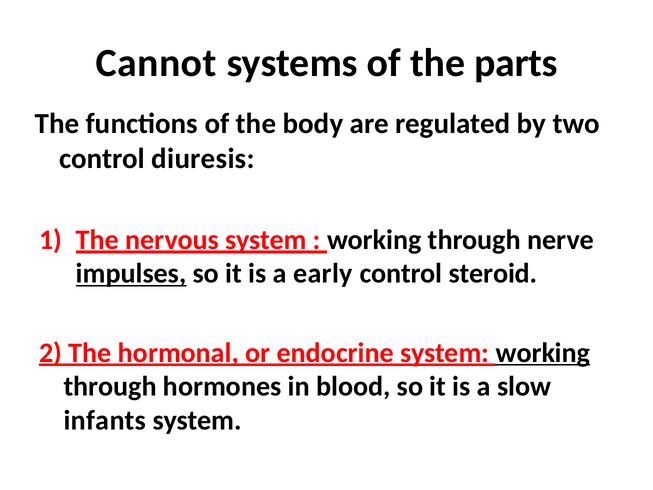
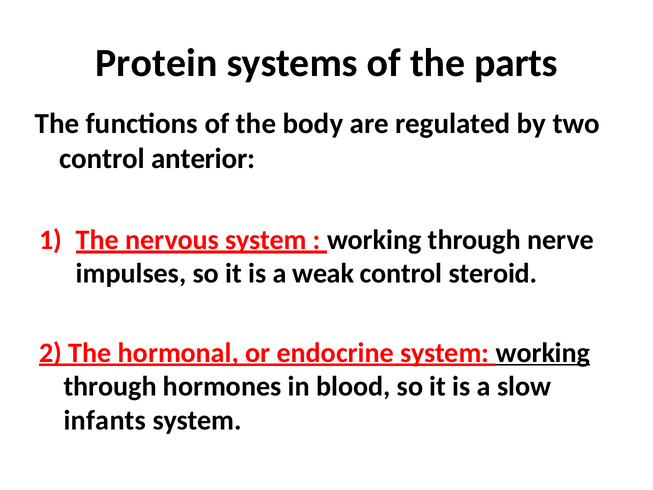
Cannot: Cannot -> Protein (156, 63)
diuresis: diuresis -> anterior (203, 158)
impulses underline: present -> none (131, 273)
early: early -> weak (323, 273)
